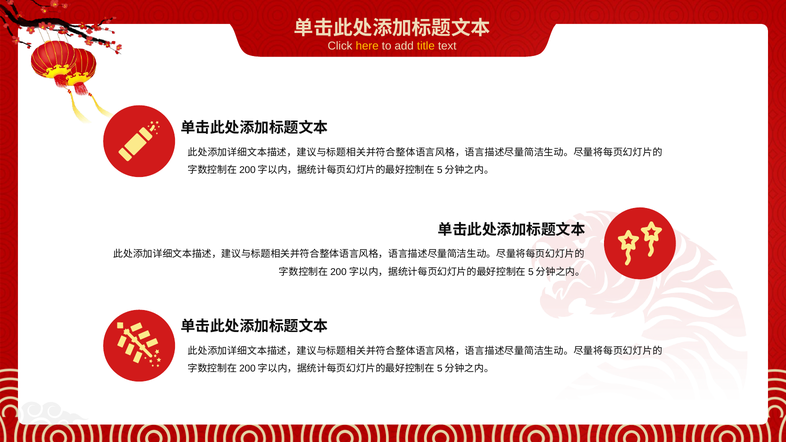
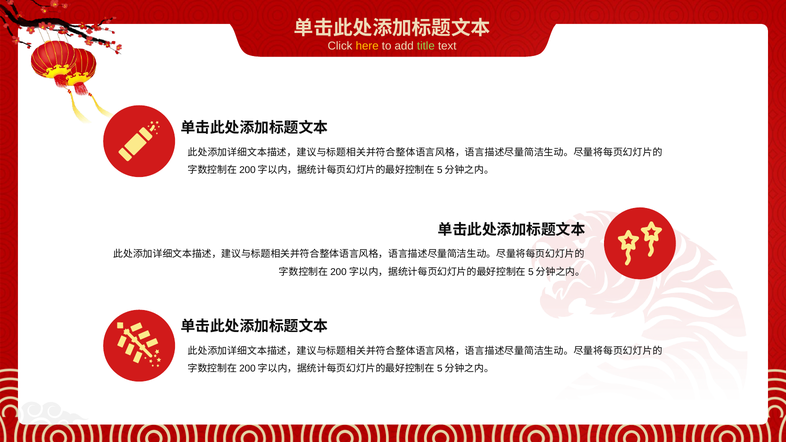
title colour: yellow -> light green (426, 46)
